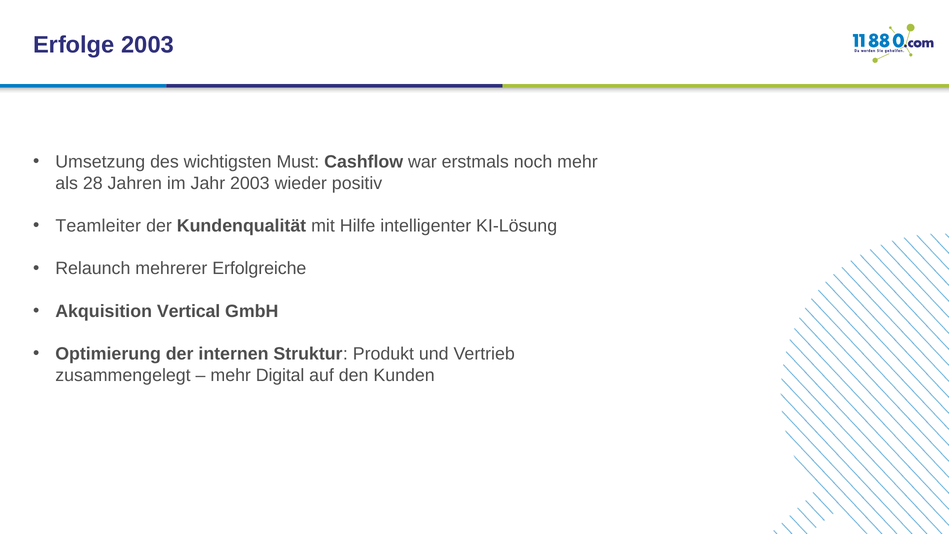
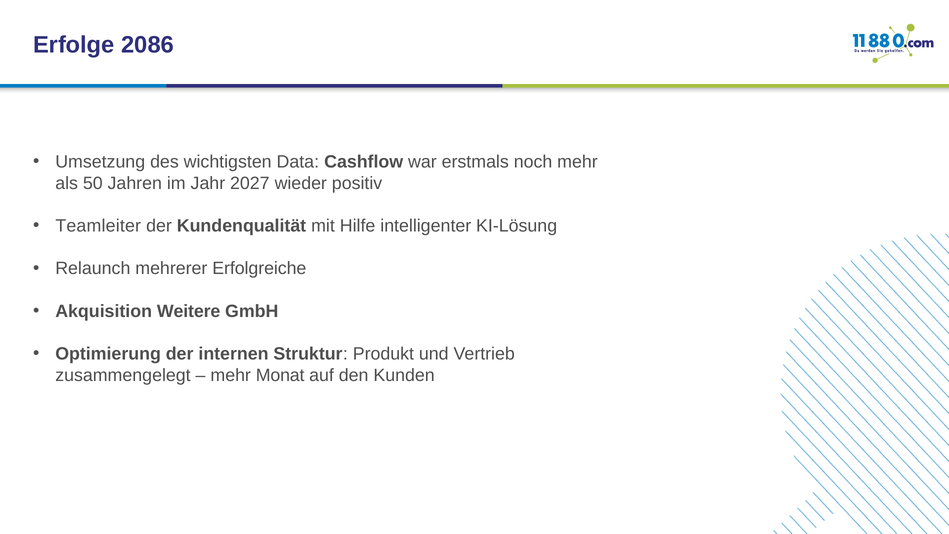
Erfolge 2003: 2003 -> 2086 (148, 45)
Must: Must -> Data (298, 162)
28: 28 -> 50 (93, 183)
Jahr 2003: 2003 -> 2027 (250, 183)
Vertical: Vertical -> Weitere (189, 311)
Digital: Digital -> Monat (280, 375)
